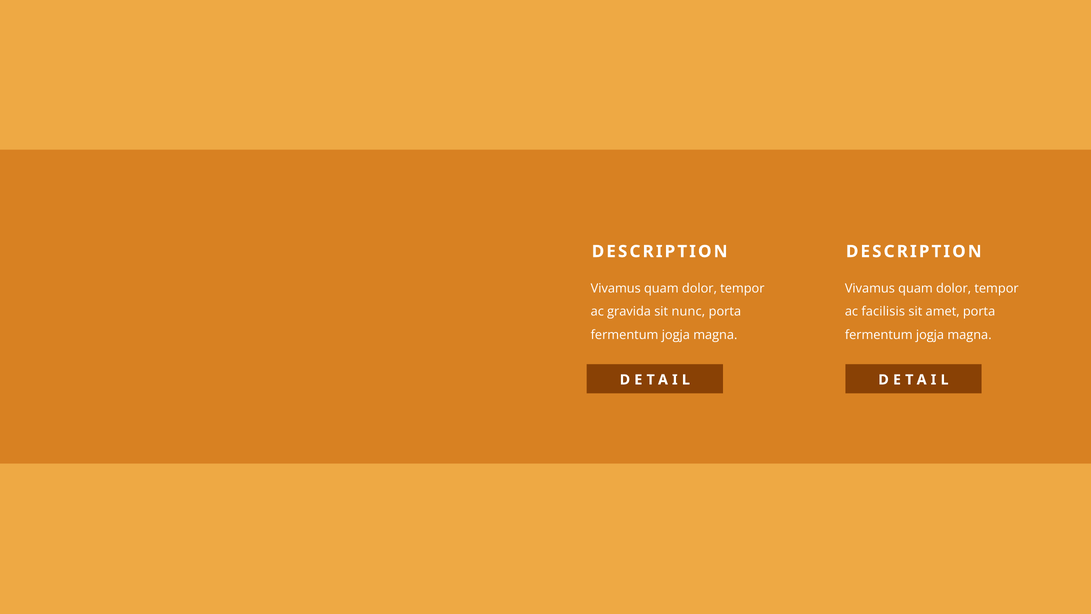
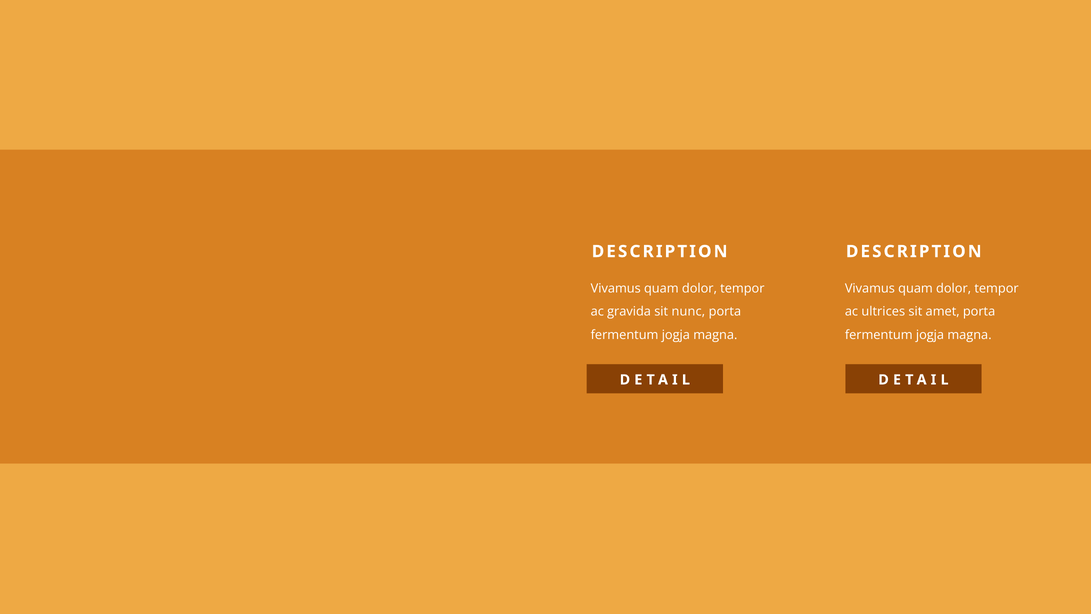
facilisis: facilisis -> ultrices (883, 312)
